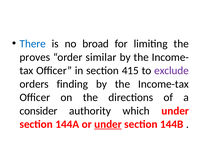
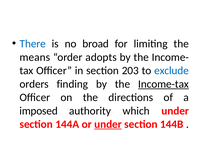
proves: proves -> means (35, 57)
similar: similar -> adopts (101, 57)
415: 415 -> 203 (130, 70)
exclude colour: purple -> blue (172, 70)
Income-tax underline: none -> present (163, 84)
consider: consider -> imposed (39, 111)
